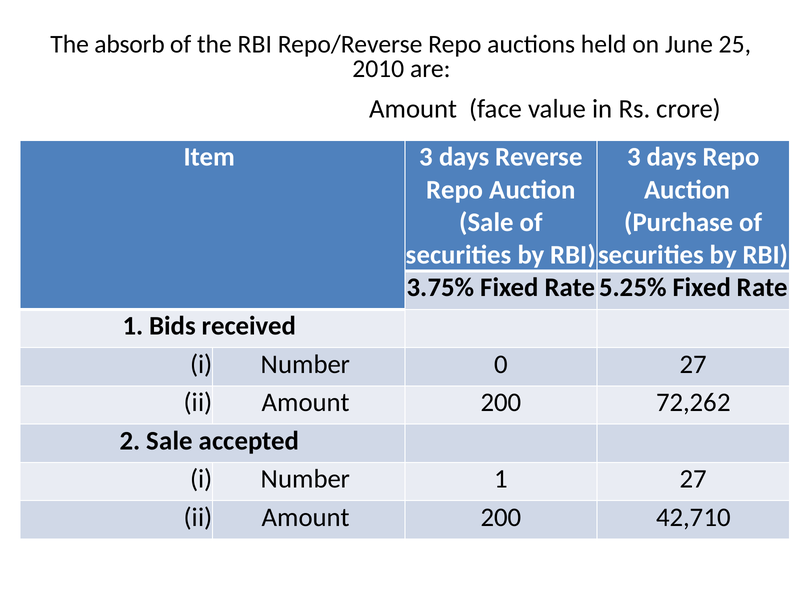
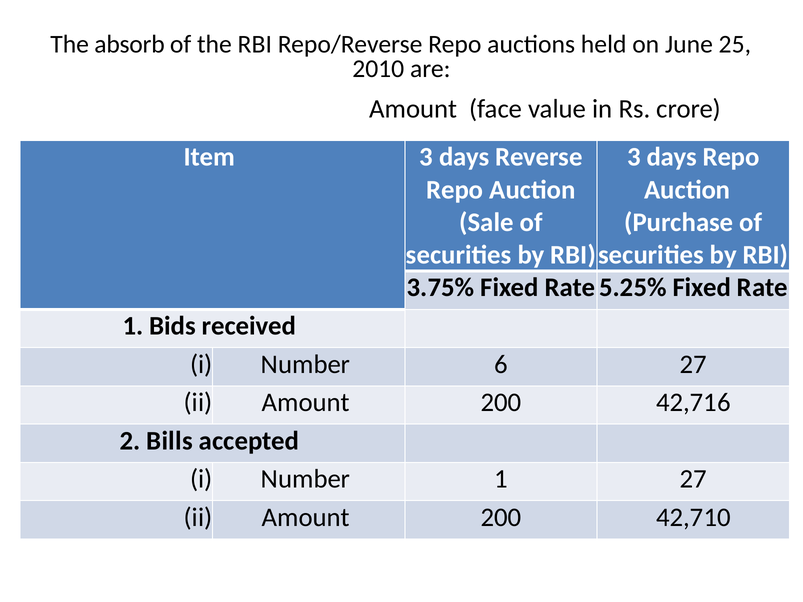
0: 0 -> 6 (501, 364)
72,262: 72,262 -> 42,716 (693, 403)
2 Sale: Sale -> Bills (170, 441)
